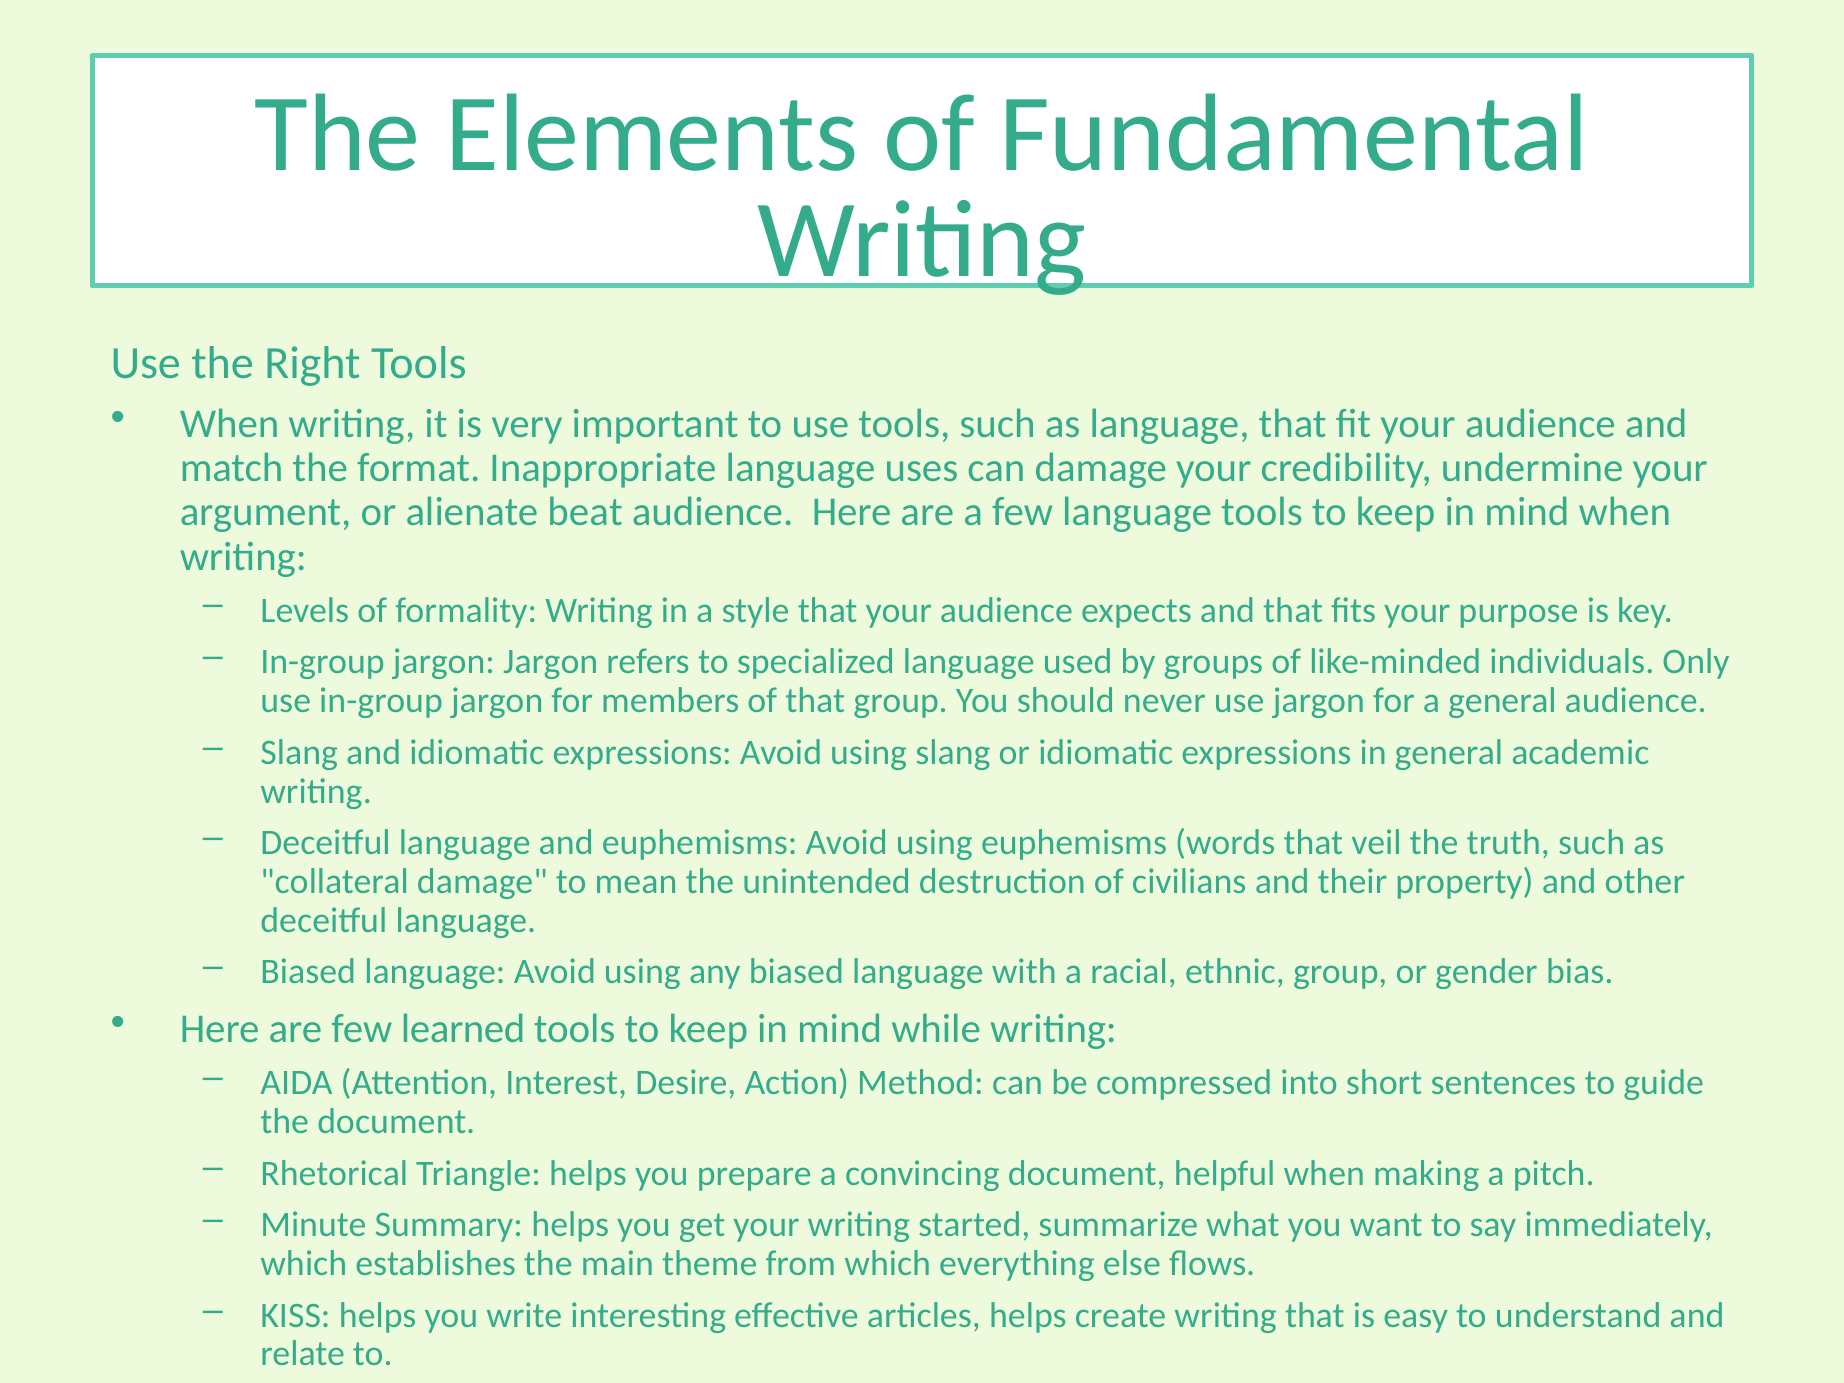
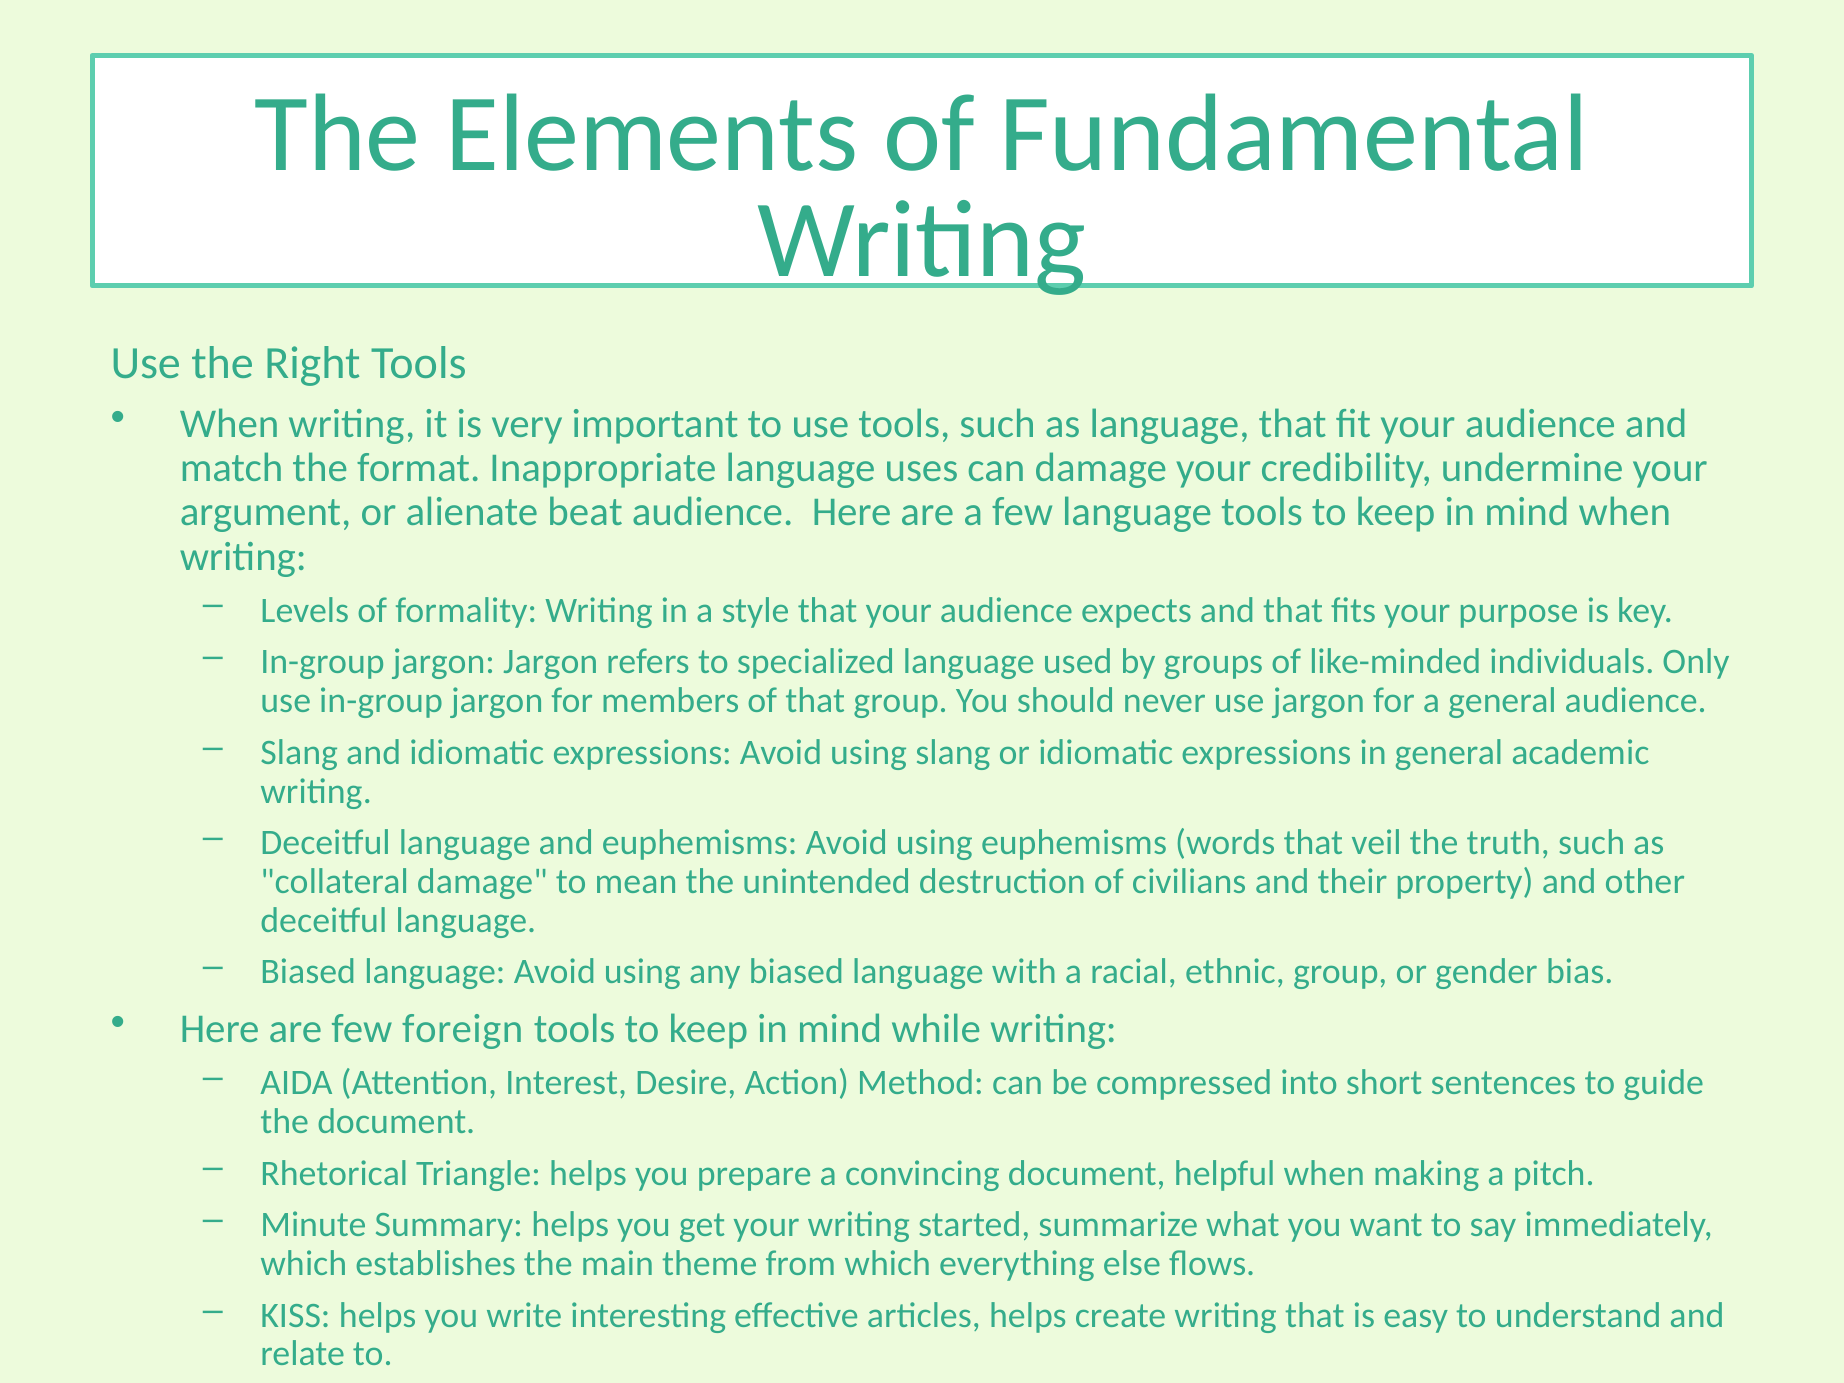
learned: learned -> foreign (463, 1029)
